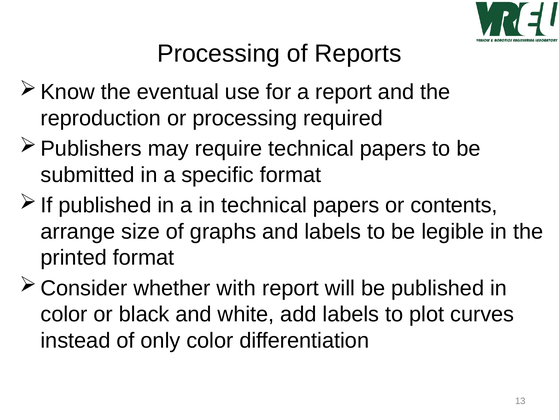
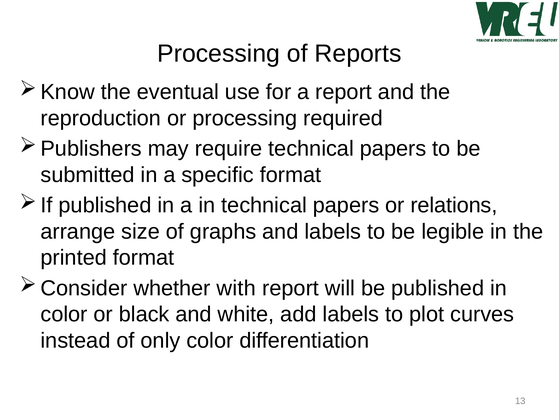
contents: contents -> relations (454, 205)
